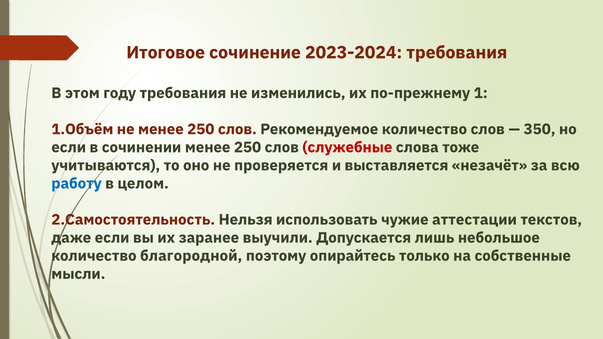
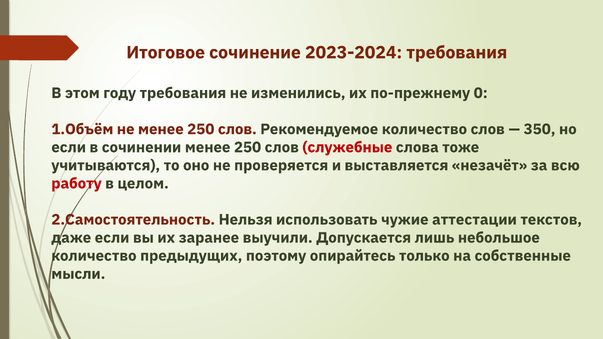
1: 1 -> 0 (481, 93)
работу colour: blue -> red (76, 184)
благородной: благородной -> предыдущих (191, 256)
